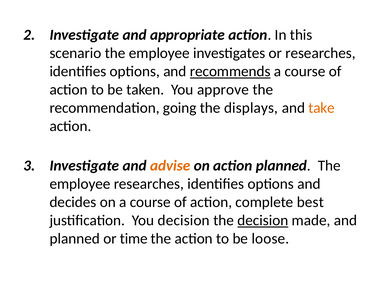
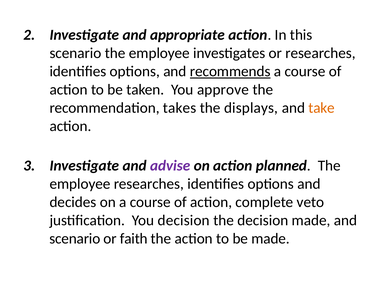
going: going -> takes (180, 108)
advise colour: orange -> purple (170, 166)
best: best -> veto (310, 202)
decision underline: present -> none (263, 221)
planned: planned -> scenario (75, 239)
time: time -> faith (134, 239)
be loose: loose -> made (271, 239)
